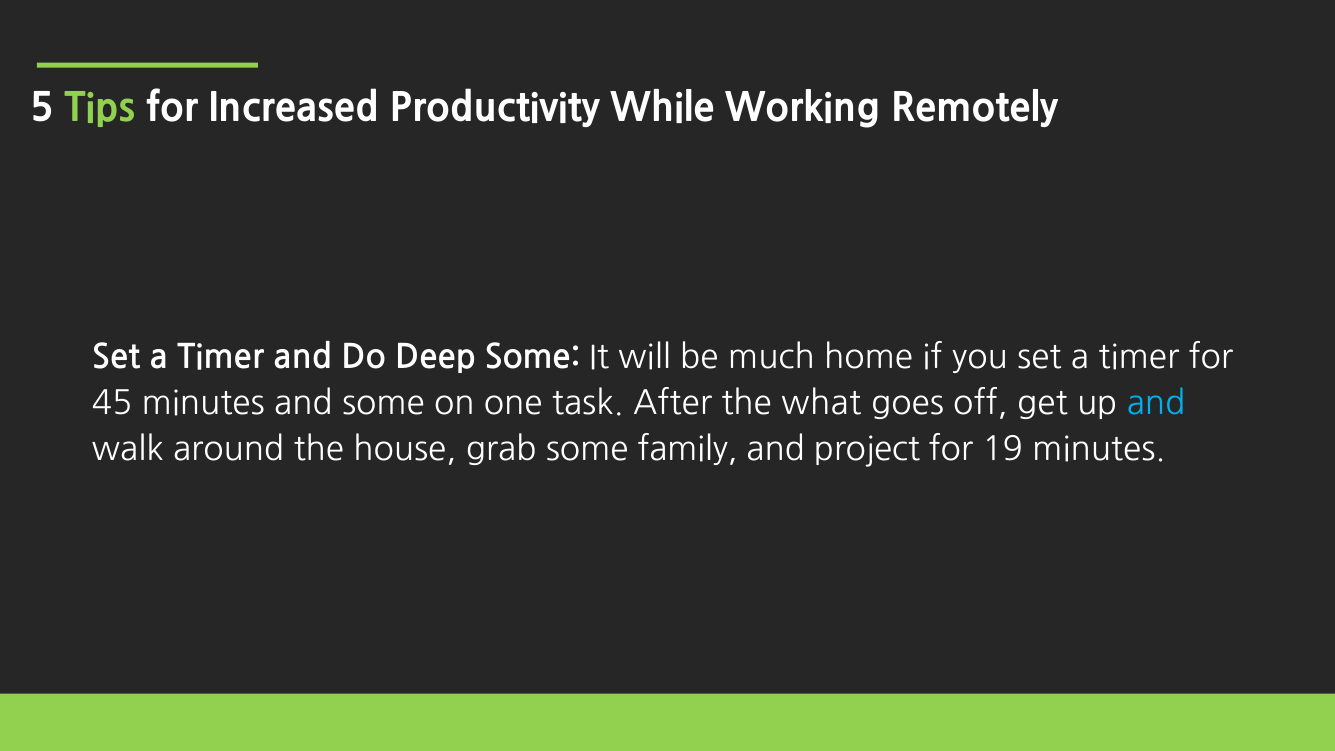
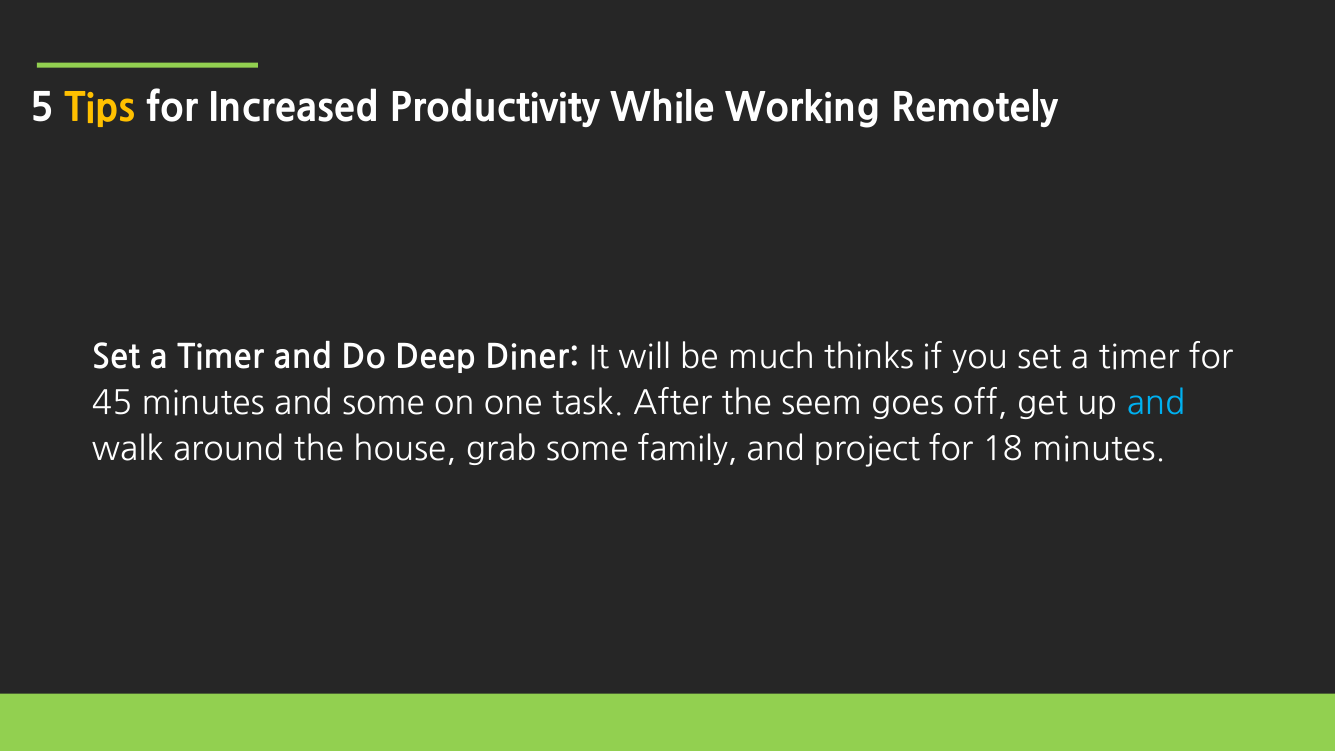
Tips colour: light green -> yellow (100, 109)
Deep Some: Some -> Diner (532, 358)
home: home -> thinks (869, 358)
what: what -> seem (821, 404)
19: 19 -> 18 (1003, 449)
